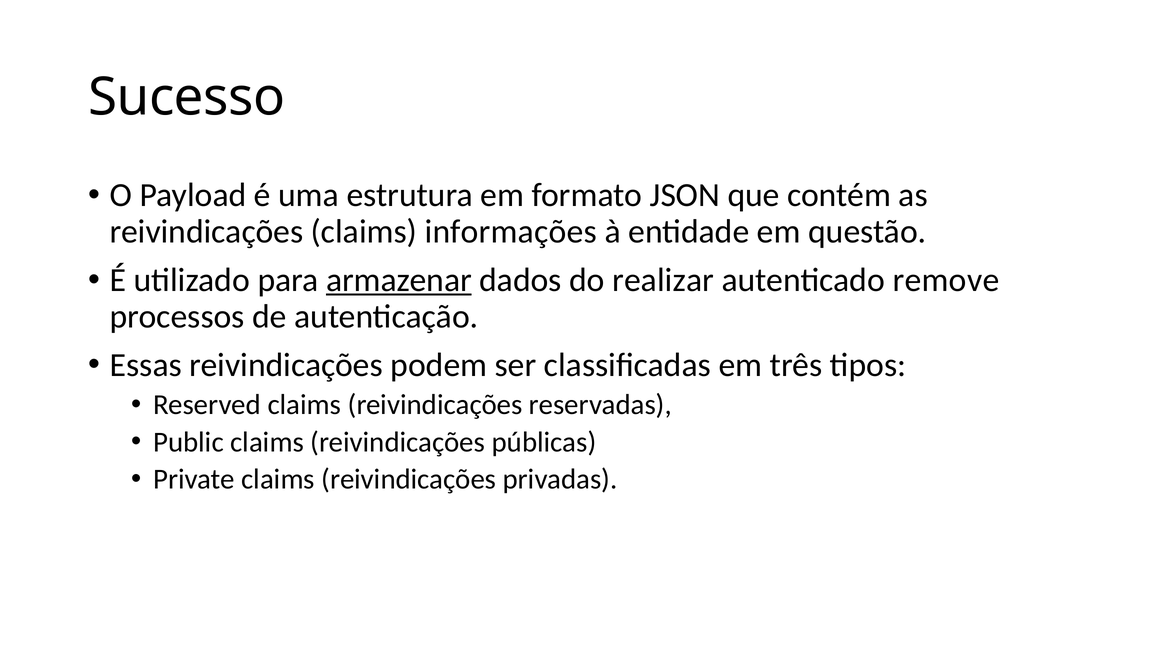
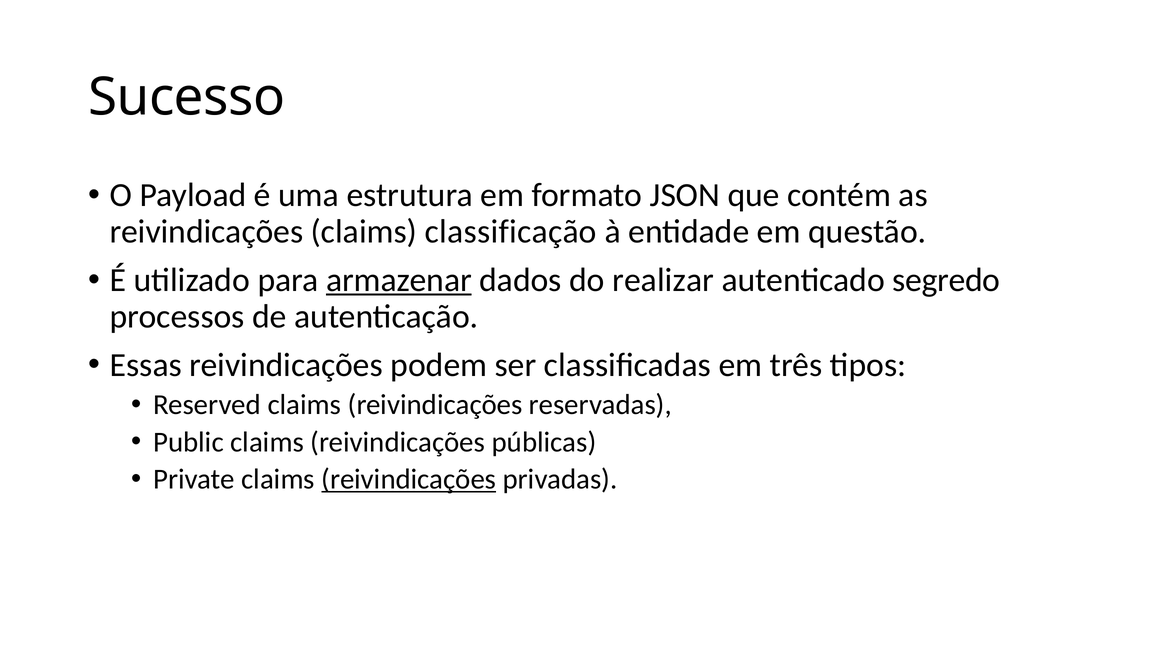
informações: informações -> classificação (511, 232)
remove: remove -> segredo (946, 280)
reivindicações underline: none -> present (409, 479)
